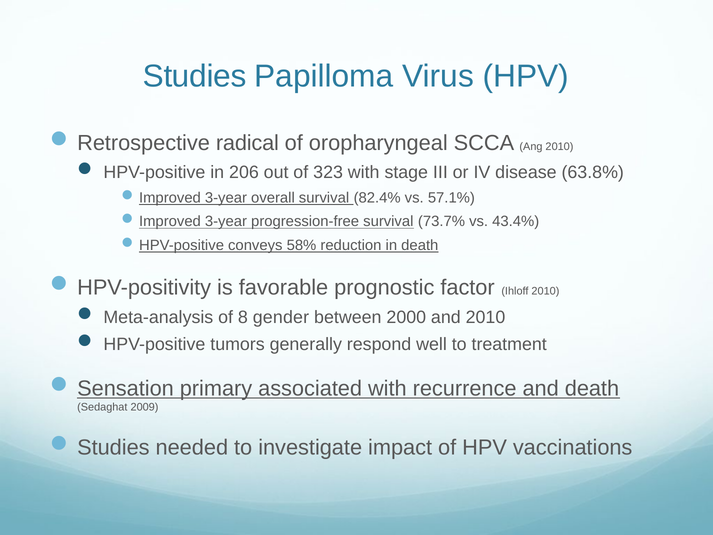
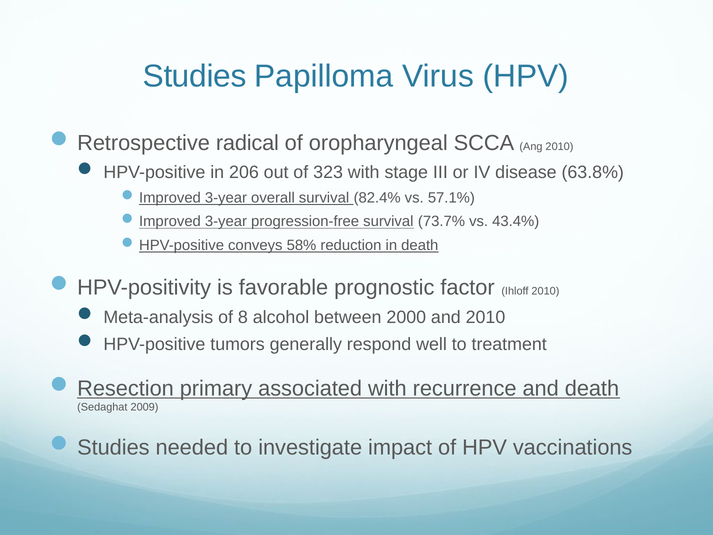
gender: gender -> alcohol (281, 317)
Sensation: Sensation -> Resection (126, 388)
